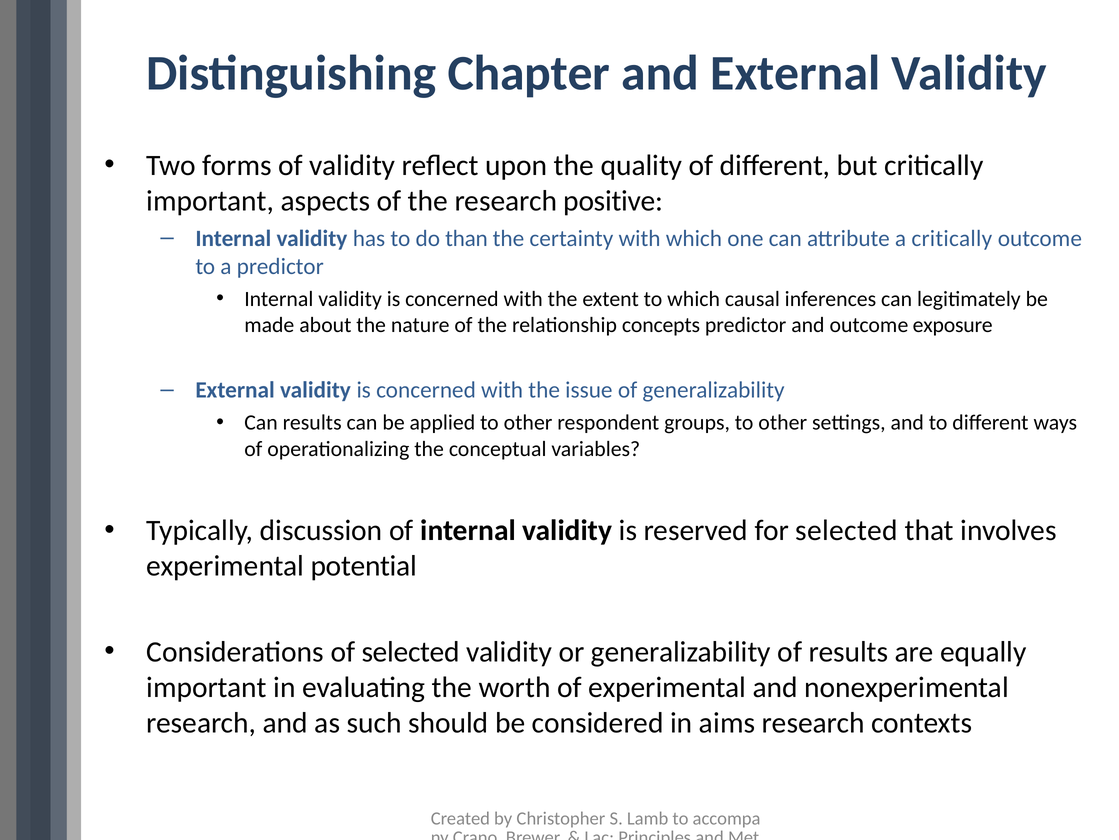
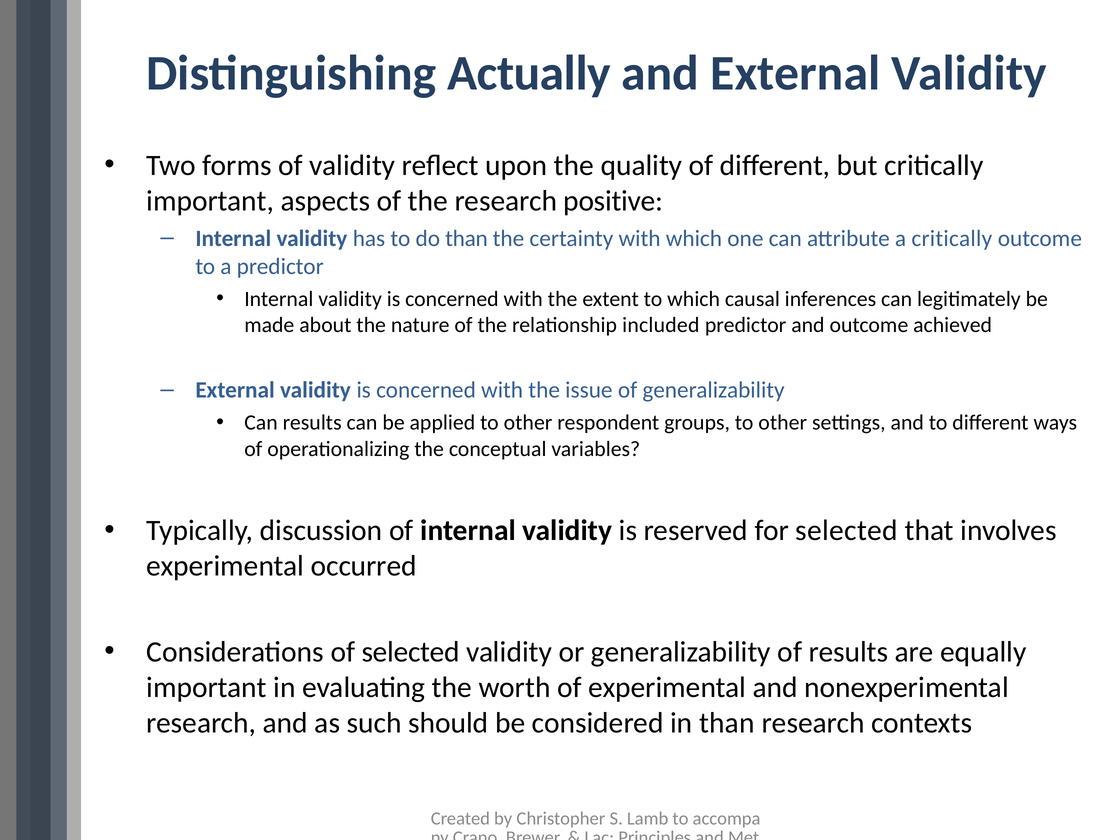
Chapter: Chapter -> Actually (529, 73)
concepts: concepts -> included (661, 325)
exposure: exposure -> achieved (953, 325)
potential: potential -> occurred (364, 566)
in aims: aims -> than (727, 722)
